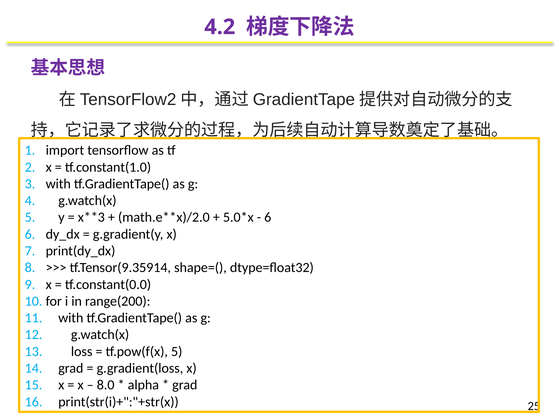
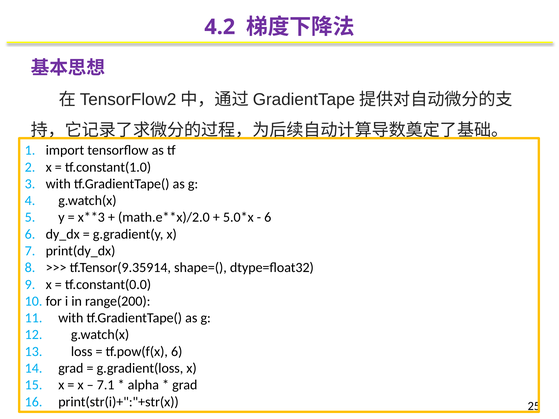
tf.pow(f(x 5: 5 -> 6 (177, 352)
8.0: 8.0 -> 7.1 (106, 385)
